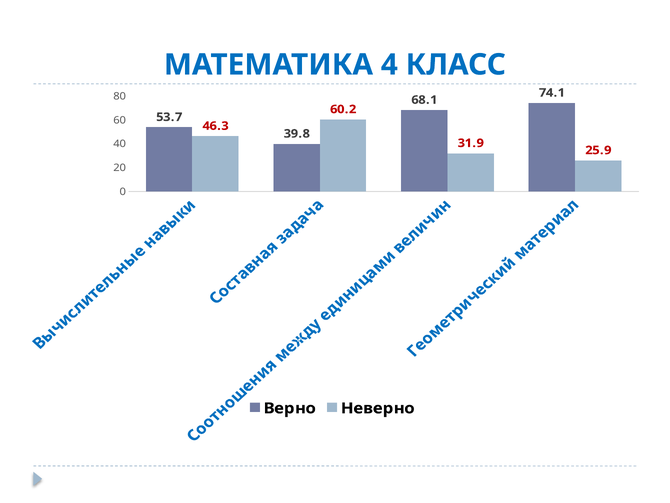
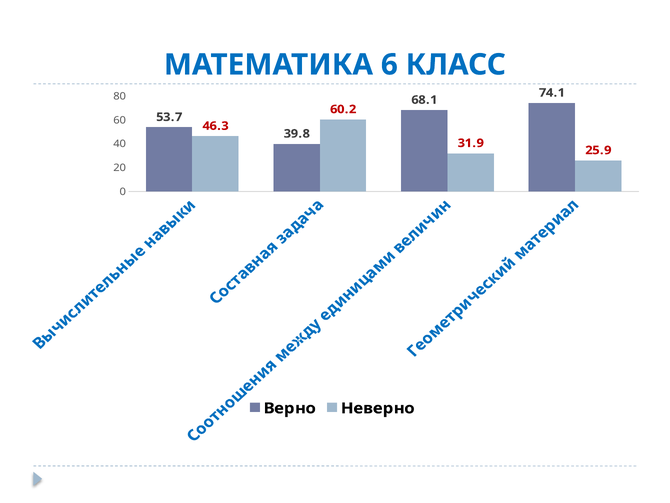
4: 4 -> 6 (389, 65)
